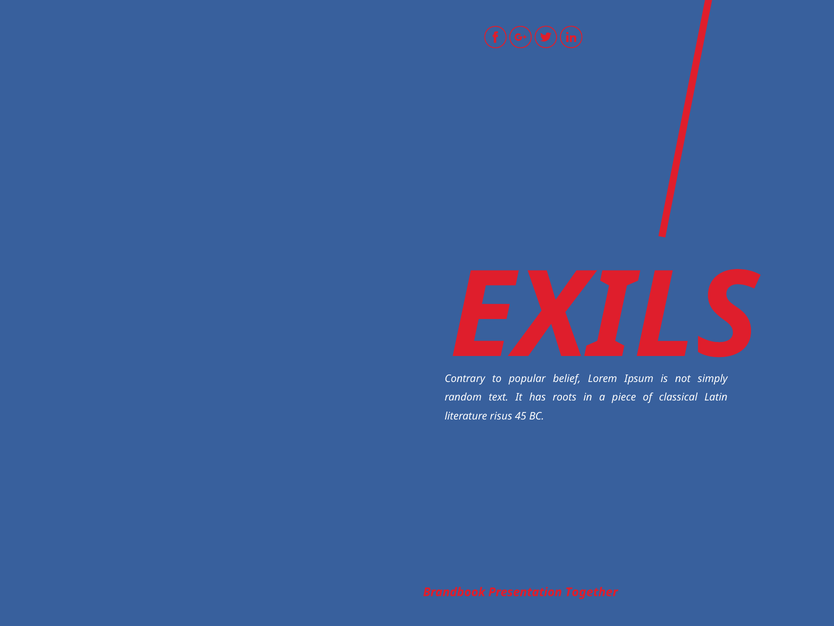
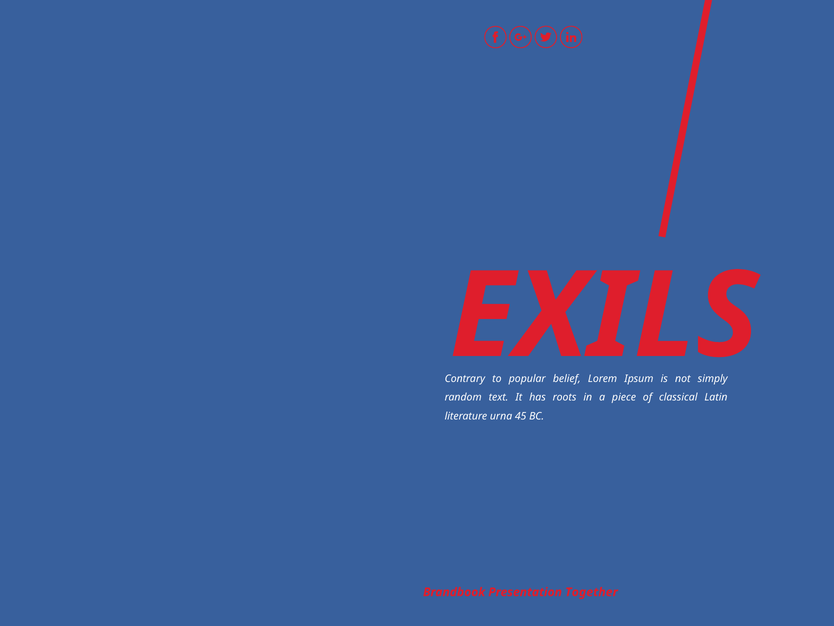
risus: risus -> urna (501, 416)
